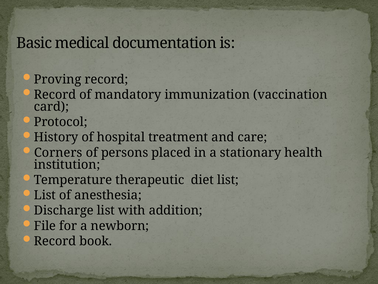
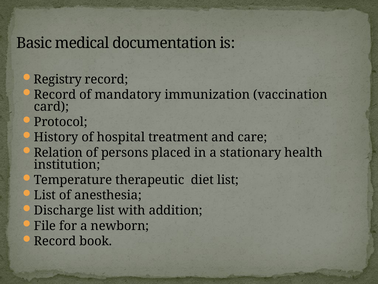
Proving: Proving -> Registry (58, 79)
Corners: Corners -> Relation (58, 152)
